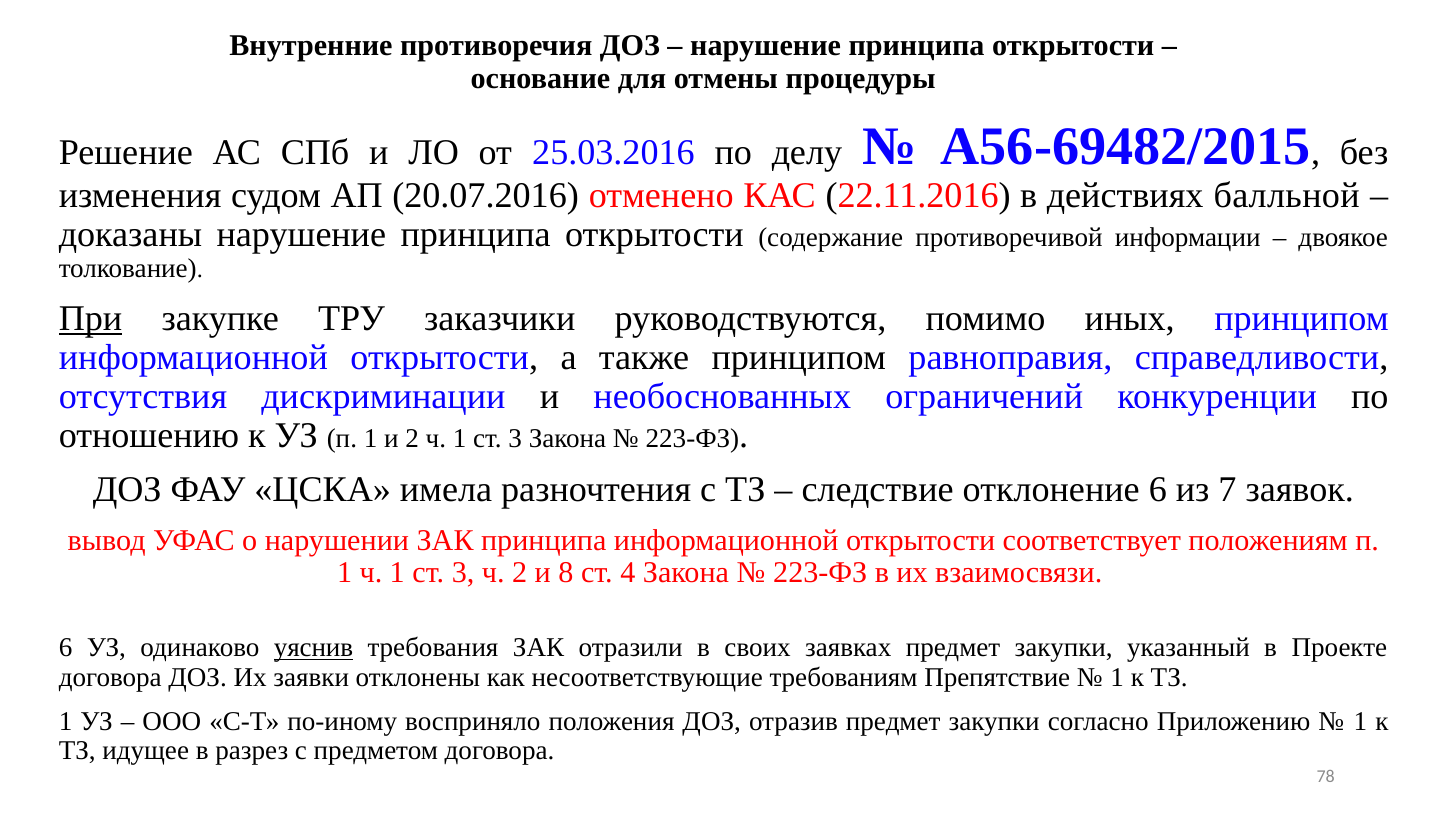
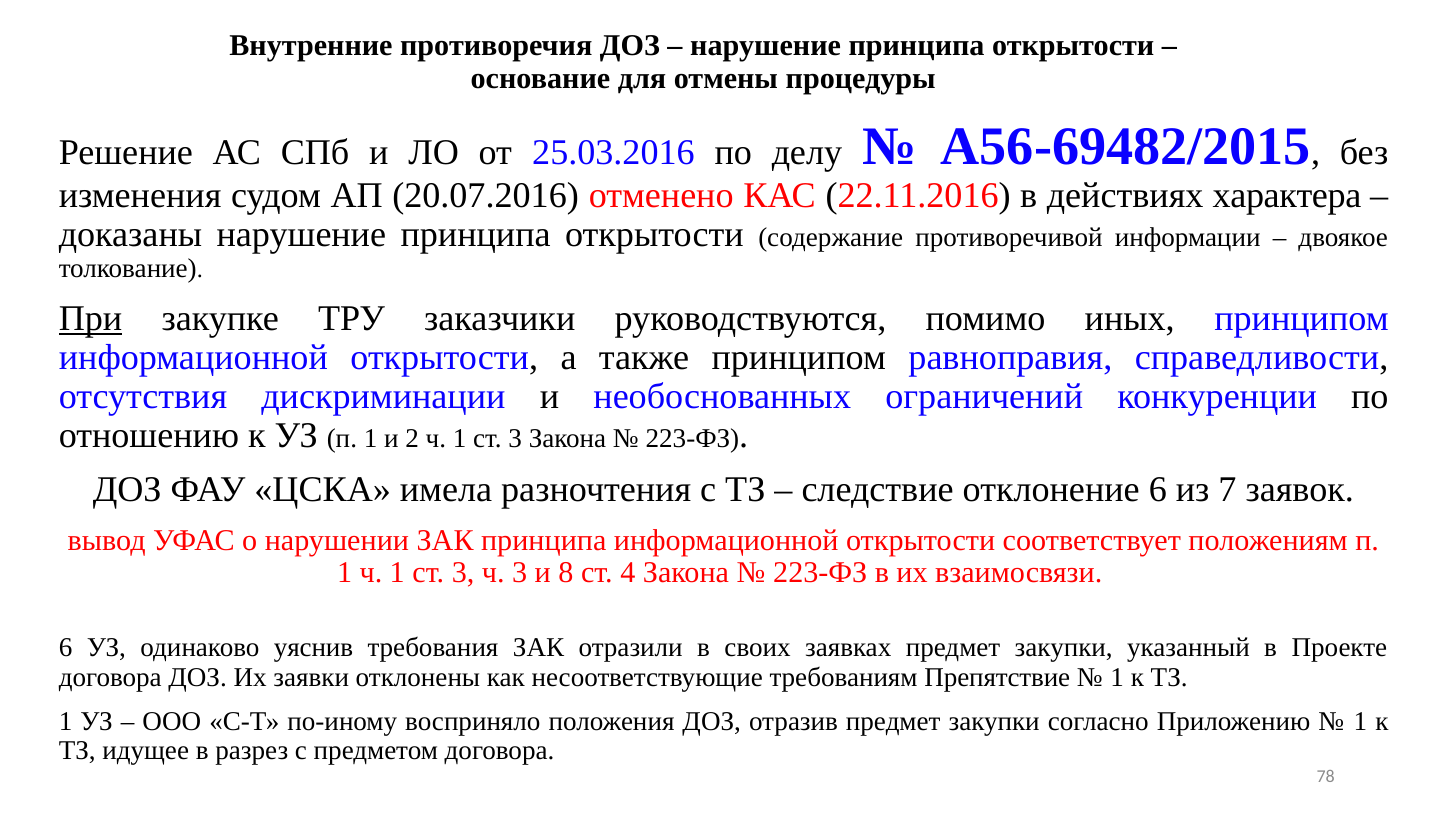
балльной: балльной -> характера (1287, 196)
ч 2: 2 -> 3 (520, 572)
уяснив underline: present -> none (313, 648)
